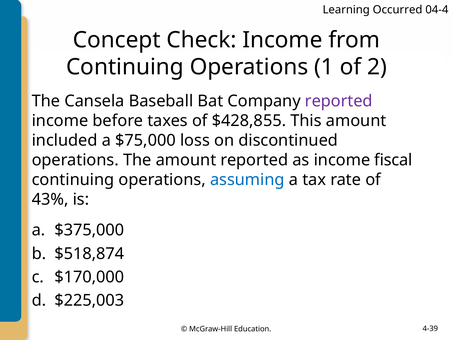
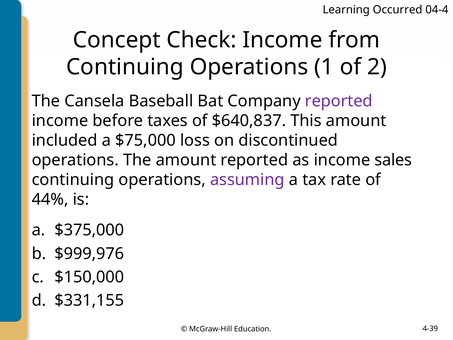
$428,855: $428,855 -> $640,837 (249, 121)
fiscal: fiscal -> sales (393, 160)
assuming colour: blue -> purple (247, 180)
43%: 43% -> 44% (50, 199)
$518,874: $518,874 -> $999,976 (89, 253)
$170,000: $170,000 -> $150,000 (89, 277)
$225,003: $225,003 -> $331,155 (89, 300)
